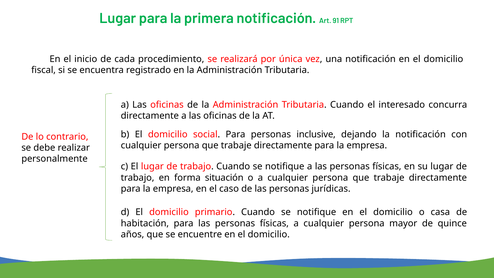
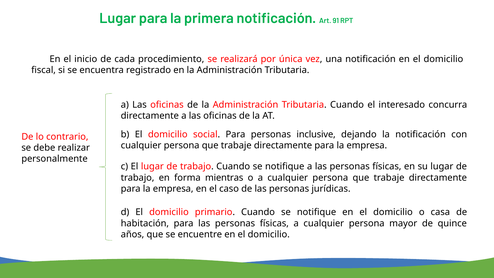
situación: situación -> mientras (224, 178)
